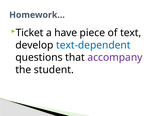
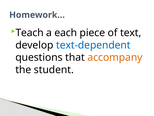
Ticket: Ticket -> Teach (30, 33)
have: have -> each (66, 33)
accompany colour: purple -> orange (115, 57)
